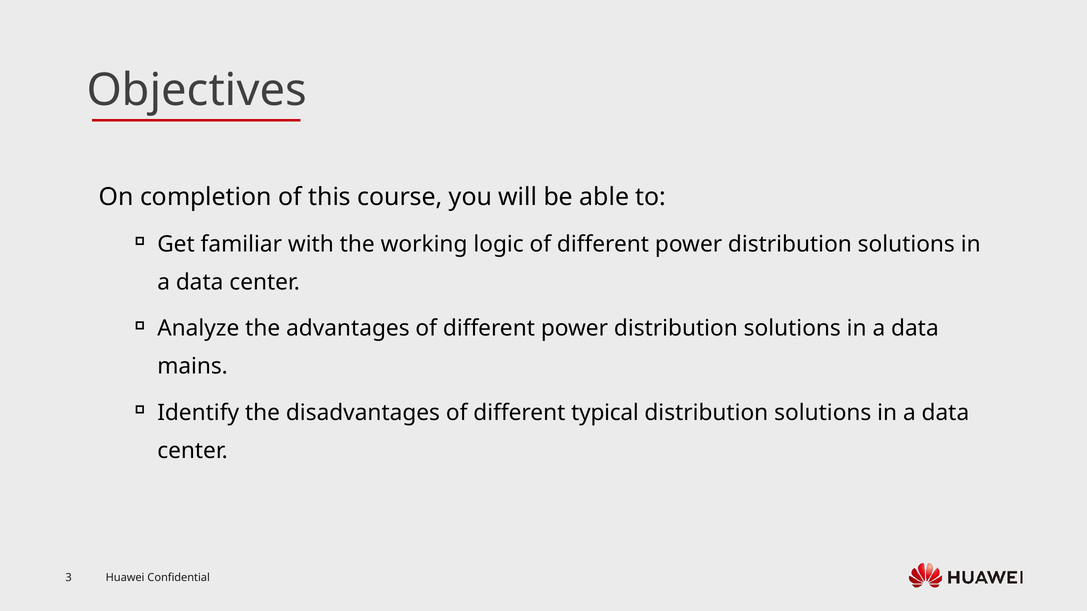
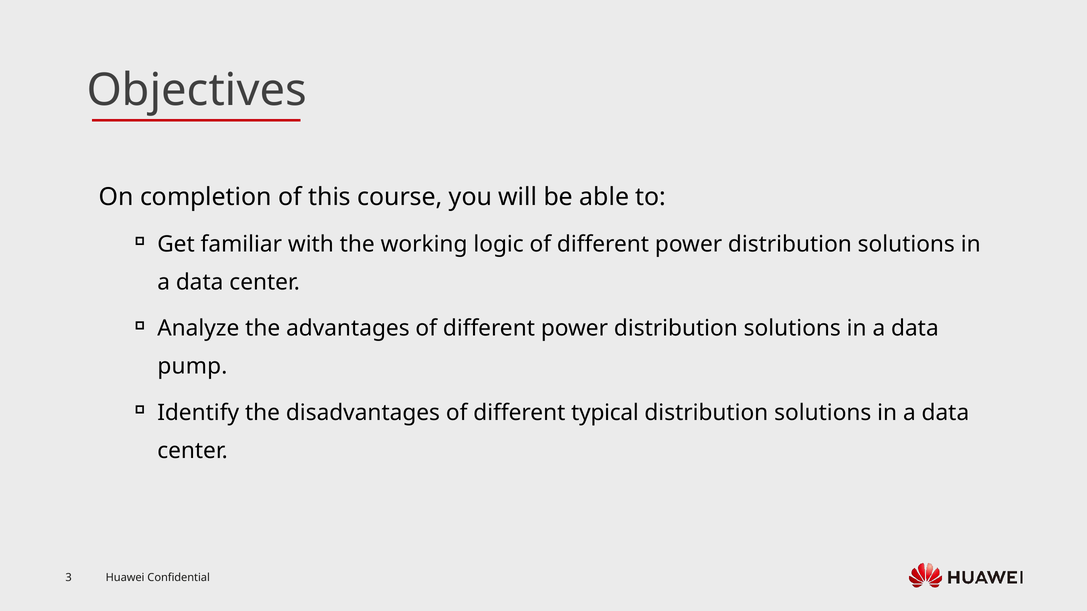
mains: mains -> pump (192, 367)
